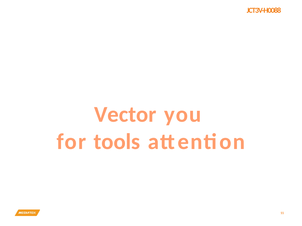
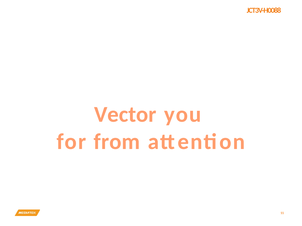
tools: tools -> from (117, 142)
